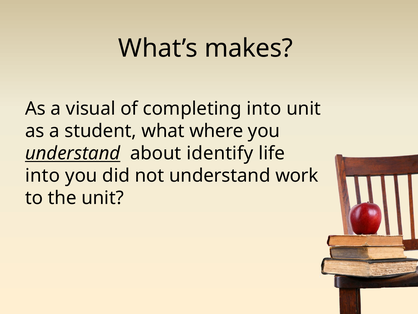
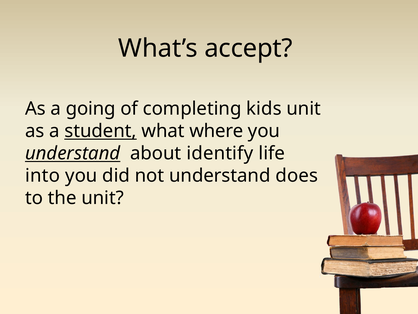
makes: makes -> accept (249, 48)
visual: visual -> going (91, 109)
completing into: into -> kids (264, 109)
student underline: none -> present (101, 131)
work: work -> does (297, 175)
